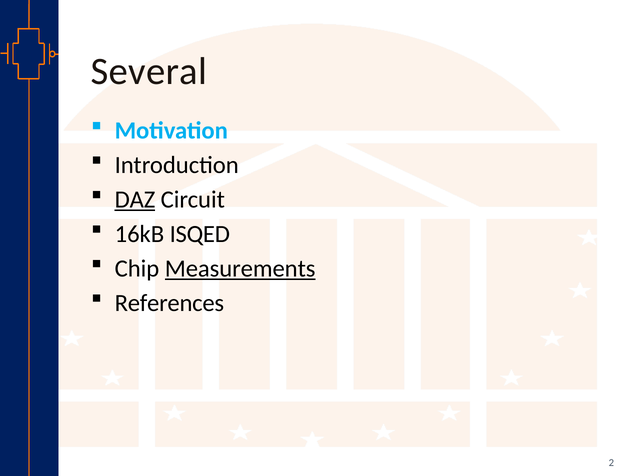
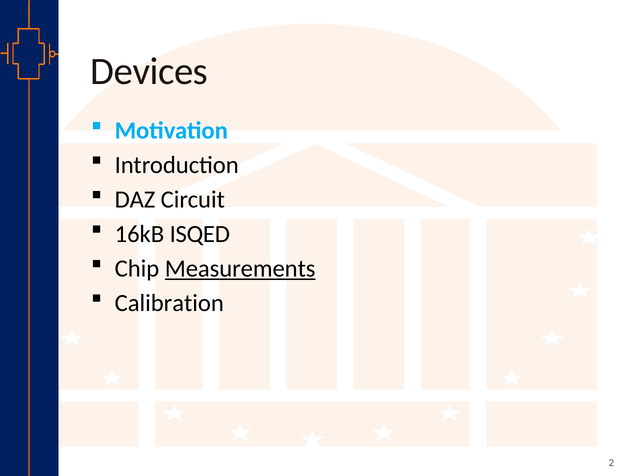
Several: Several -> Devices (149, 71)
DAZ underline: present -> none (135, 200)
References: References -> Calibration (169, 303)
